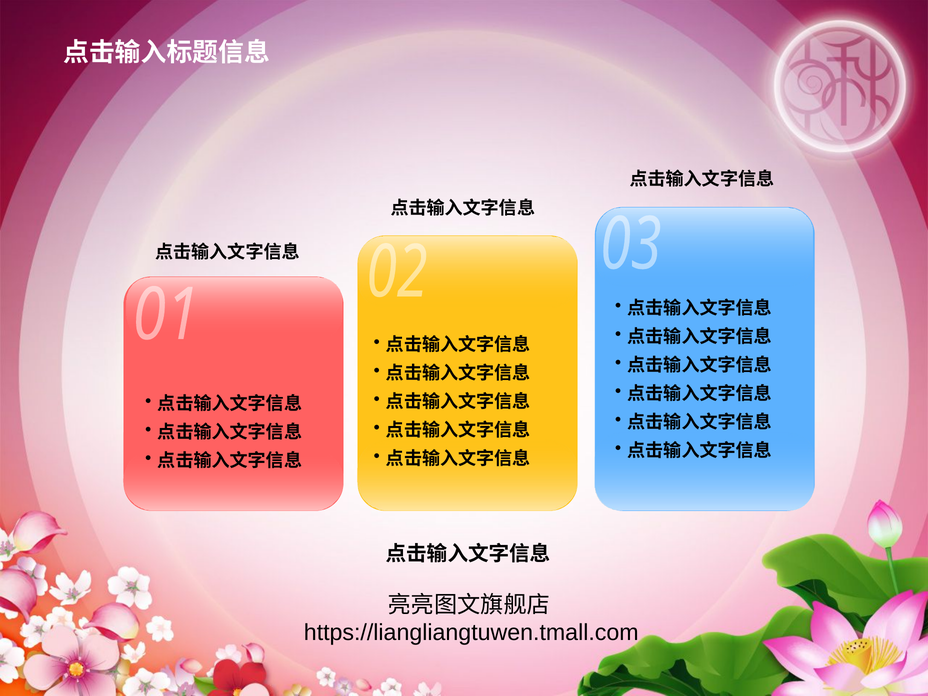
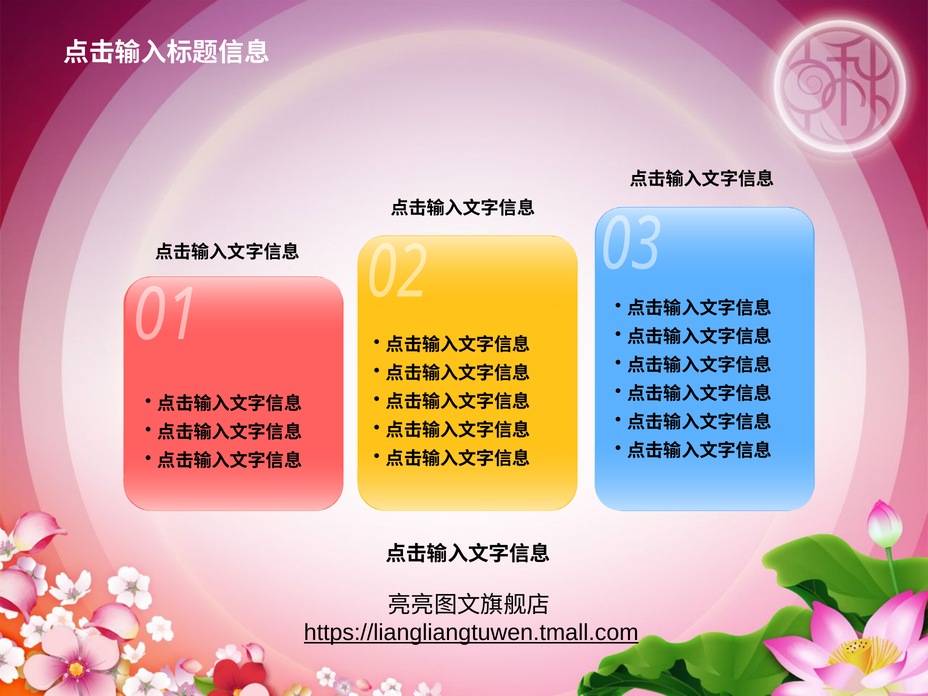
https://liangliangtuwen.tmall.com underline: none -> present (471, 633)
